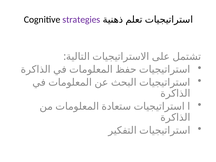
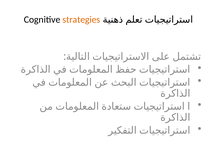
strategies colour: purple -> orange (81, 20)
